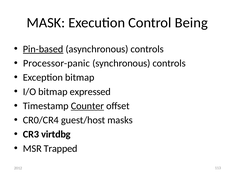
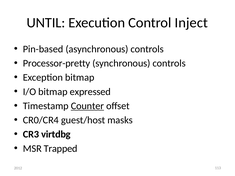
MASK: MASK -> UNTIL (46, 23)
Being: Being -> Inject (191, 23)
Pin-based underline: present -> none (43, 49)
Processor-panic: Processor-panic -> Processor-pretty (57, 63)
